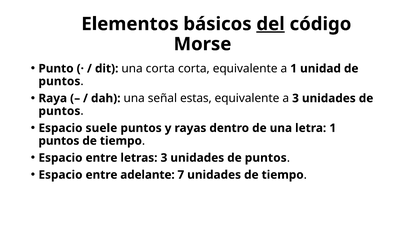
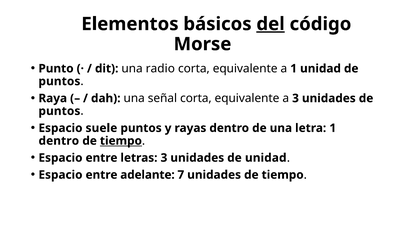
una corta: corta -> radio (160, 68)
señal estas: estas -> corta (196, 98)
puntos: puntos -> dentro (59, 141)
tiempo underline: none -> present (121, 141)
puntos: puntos -> unidad (266, 158)
